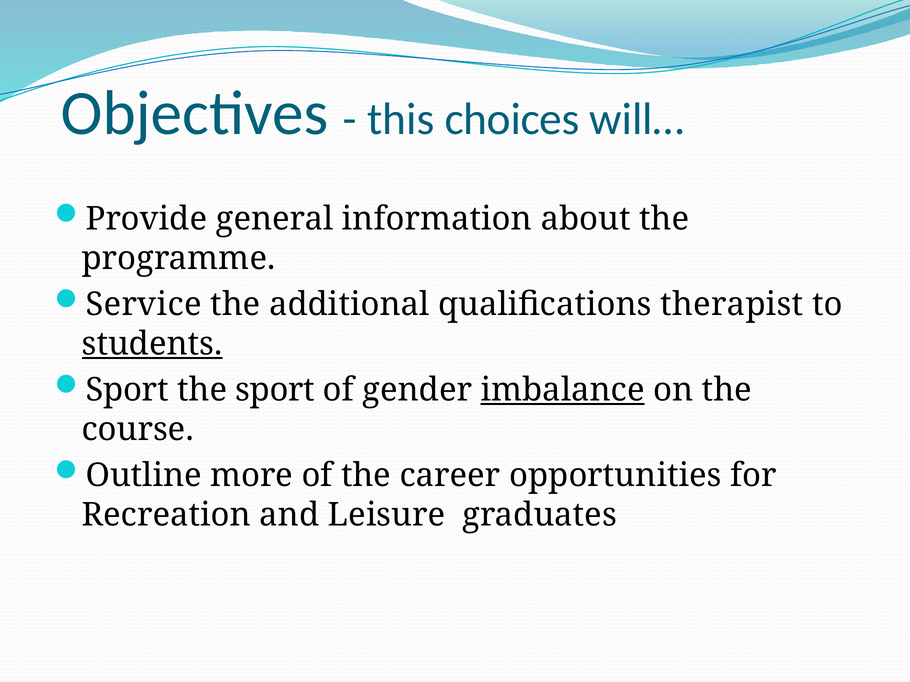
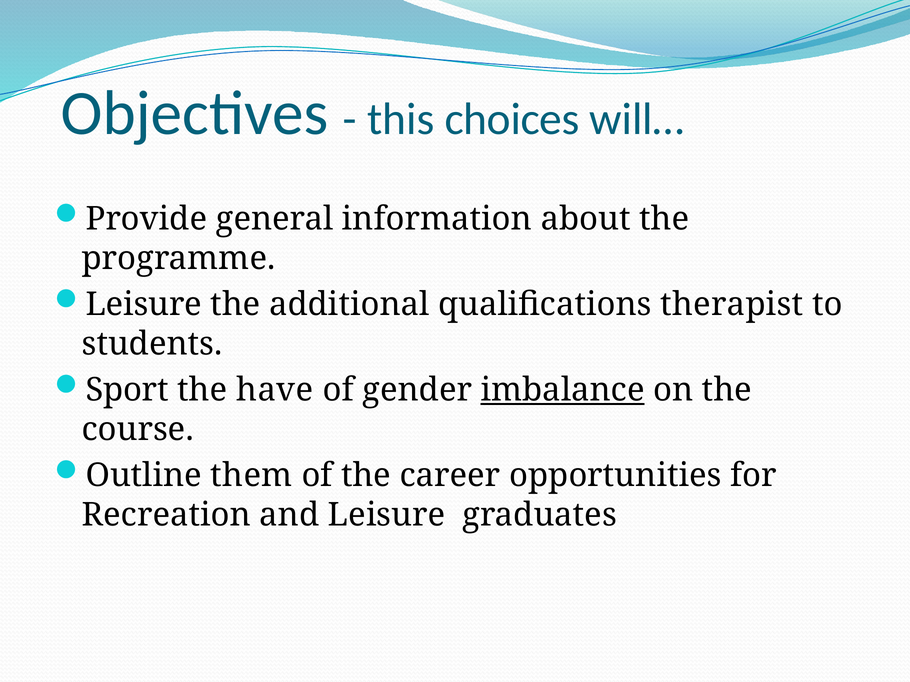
Service: Service -> Leisure (144, 305)
students underline: present -> none (152, 344)
the sport: sport -> have (275, 390)
more: more -> them (252, 476)
